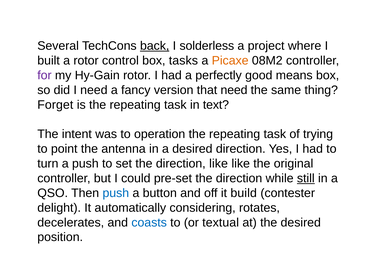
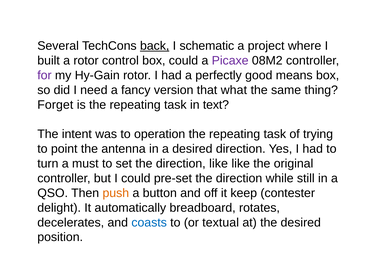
solderless: solderless -> schematic (207, 46)
box tasks: tasks -> could (183, 61)
Picaxe colour: orange -> purple (230, 61)
that need: need -> what (234, 90)
a push: push -> must (85, 164)
still underline: present -> none (306, 178)
push colour: blue -> orange (116, 193)
build: build -> keep (244, 193)
considering: considering -> breadboard (203, 208)
